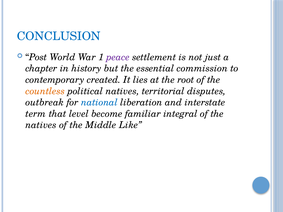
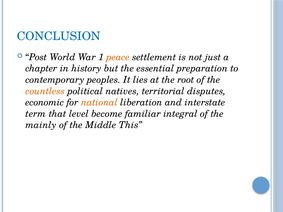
peace colour: purple -> orange (118, 57)
commission: commission -> preparation (202, 69)
created: created -> peoples (104, 80)
outbreak: outbreak -> economic (45, 103)
national colour: blue -> orange (99, 103)
natives: natives -> mainly (41, 125)
Like: Like -> This (131, 125)
